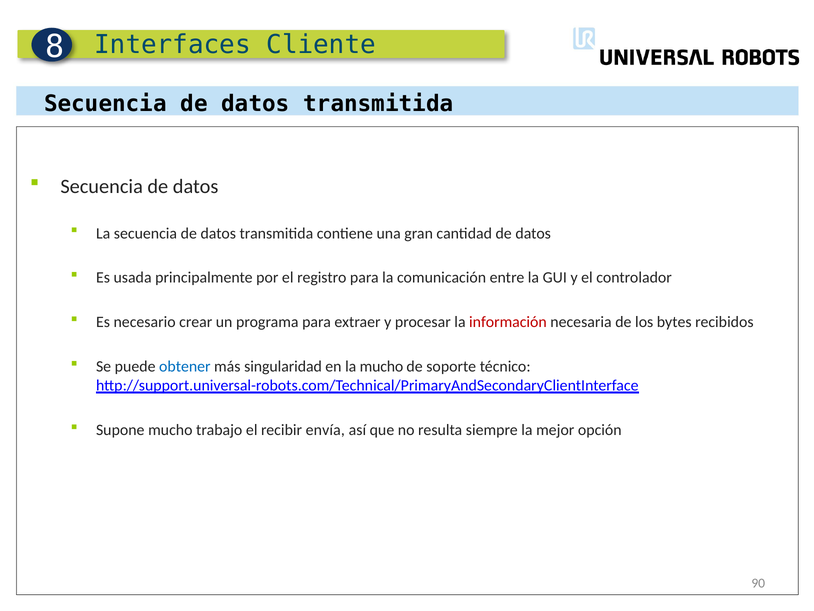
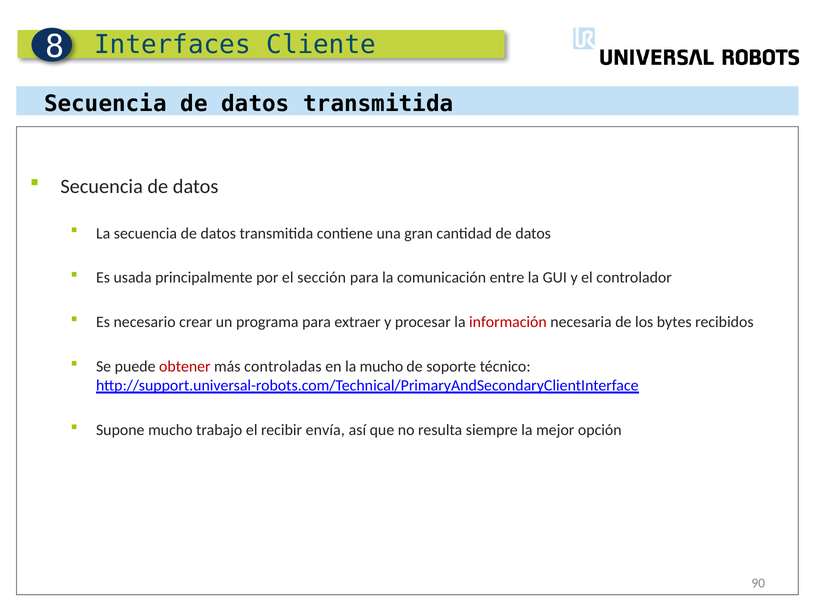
registro: registro -> sección (322, 278)
obtener colour: blue -> red (185, 366)
singularidad: singularidad -> controladas (283, 366)
